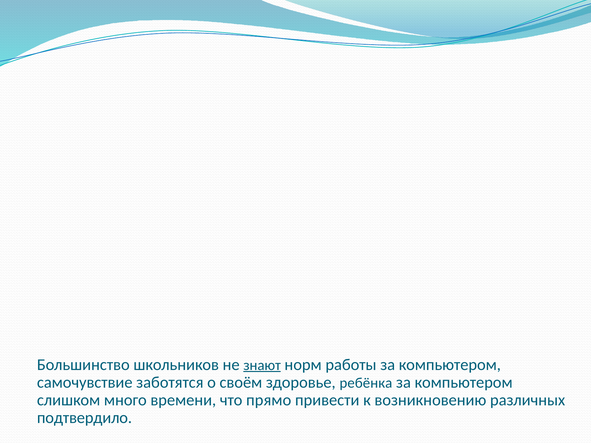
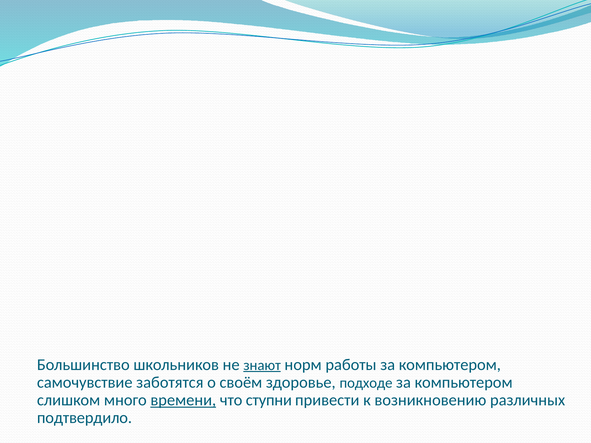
ребёнка: ребёнка -> подходе (366, 383)
времени underline: none -> present (183, 400)
прямо: прямо -> ступни (269, 400)
